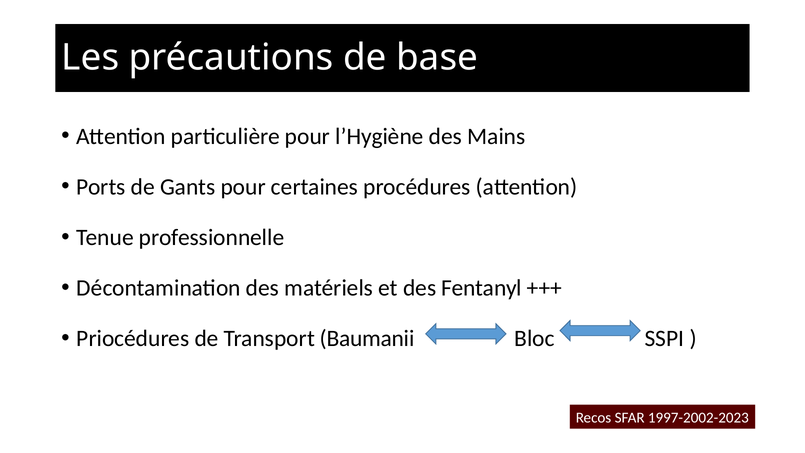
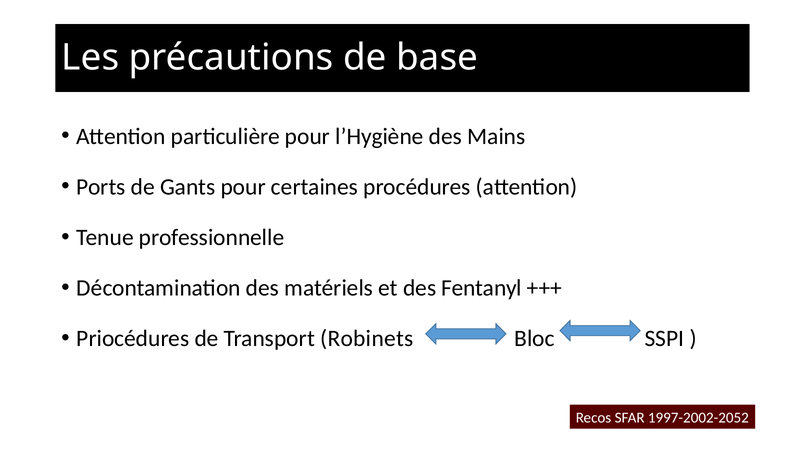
Baumanii: Baumanii -> Robinets (367, 339)
1997-2002-2023: 1997-2002-2023 -> 1997-2002-2052 (698, 418)
